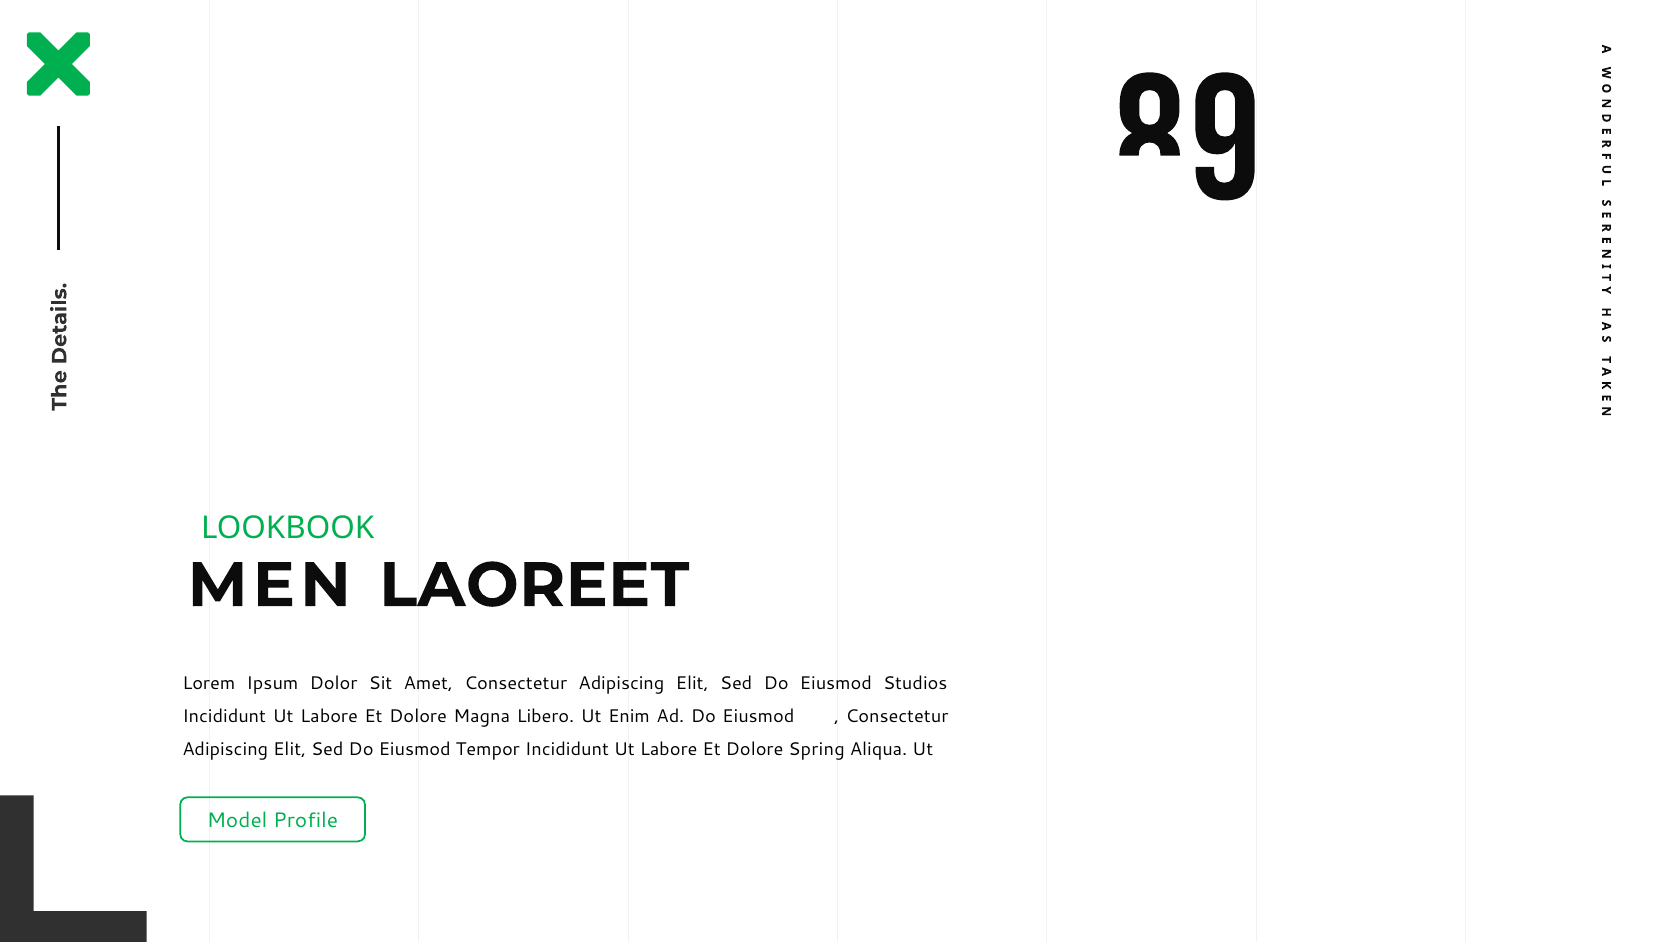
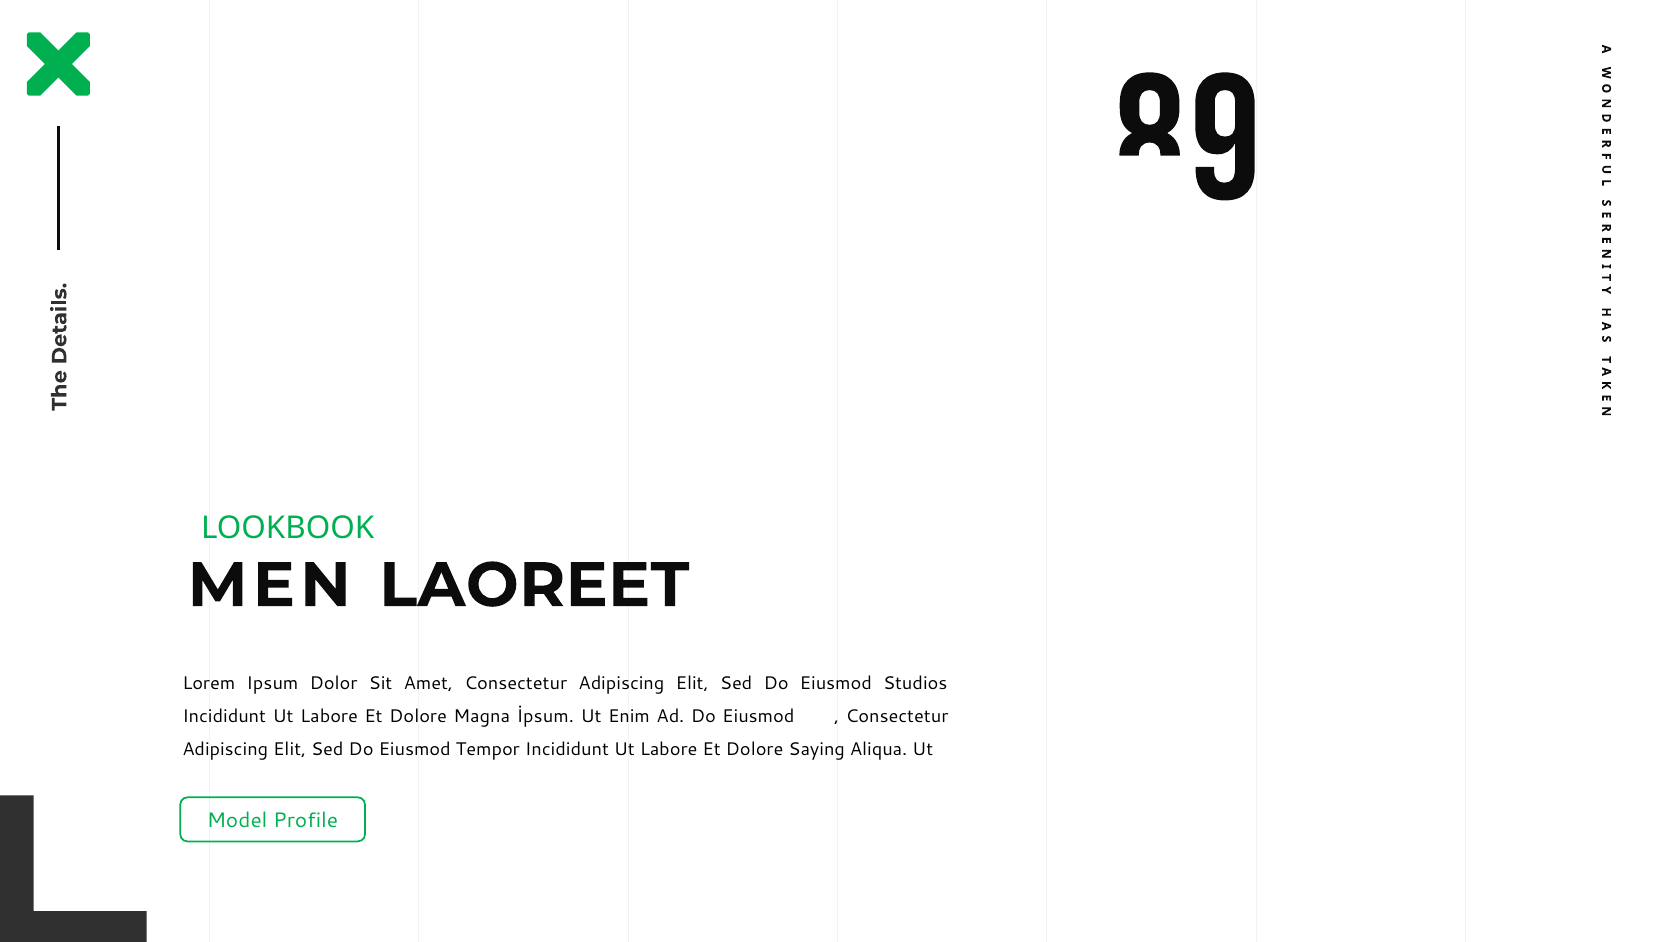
Libero: Libero -> İpsum (545, 717)
Spring: Spring -> Saying (817, 750)
